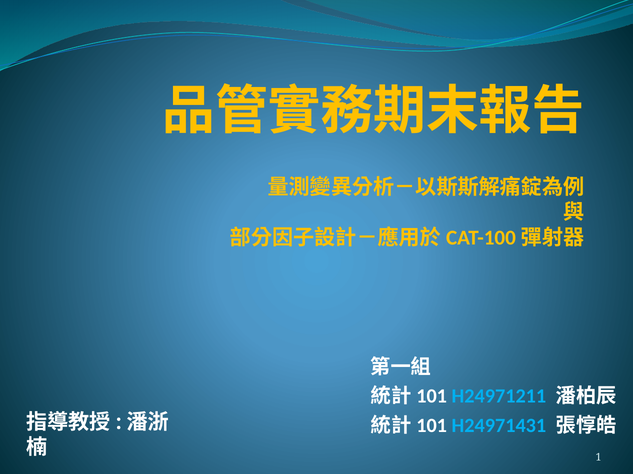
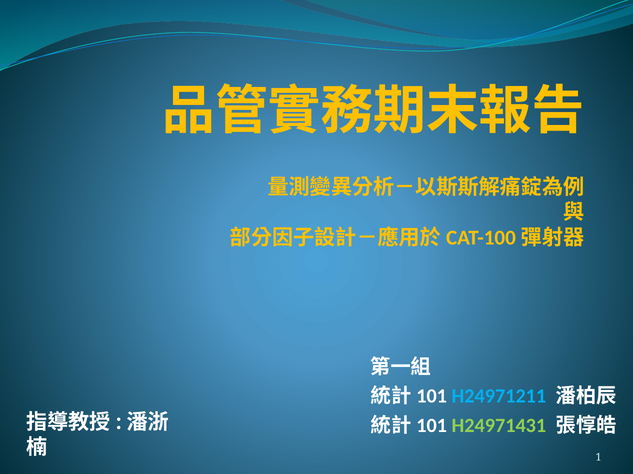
H24971431 colour: light blue -> light green (499, 426)
